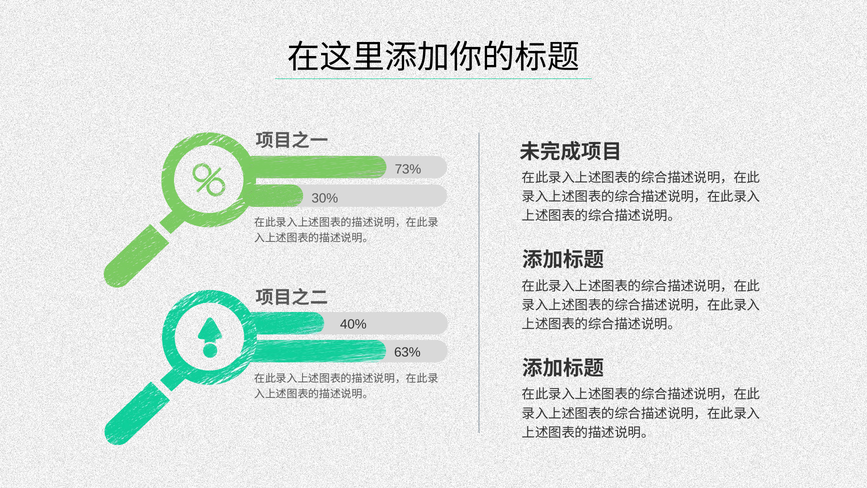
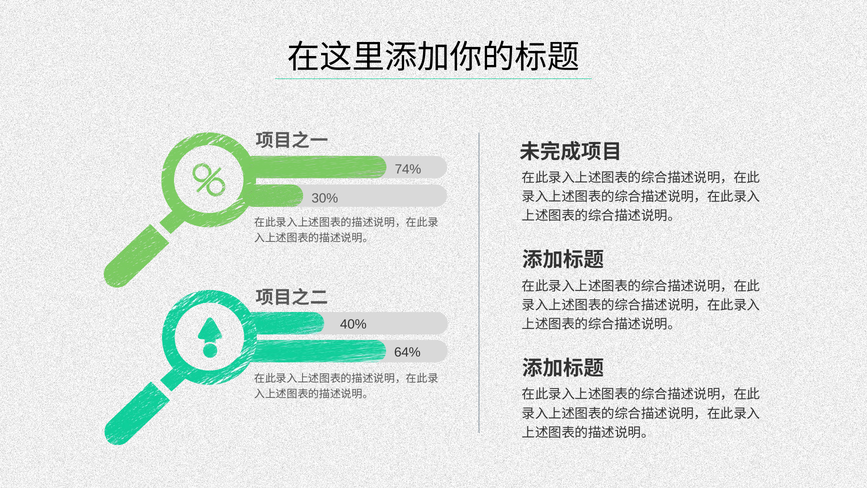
73%: 73% -> 74% (408, 169)
63%: 63% -> 64% (407, 352)
